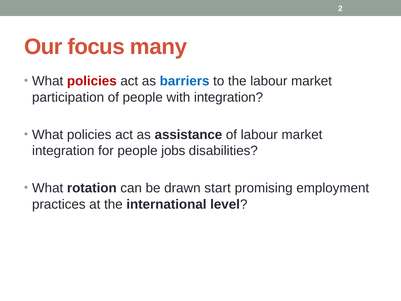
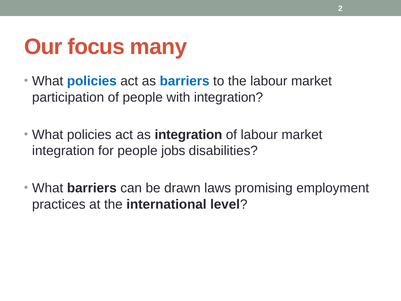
policies colour: red -> blue (92, 81)
as assistance: assistance -> integration (188, 135)
What rotation: rotation -> barriers (92, 188)
start: start -> laws (218, 188)
